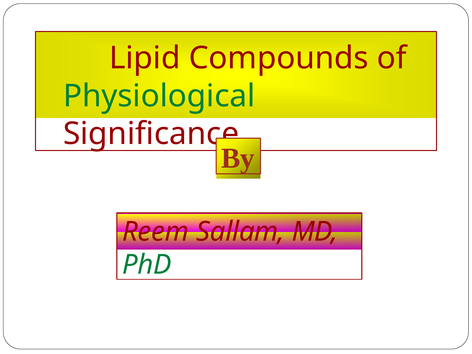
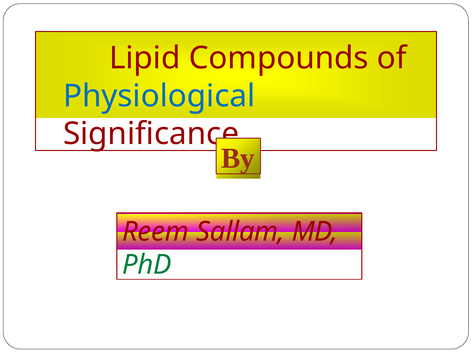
Physiological colour: green -> blue (159, 96)
